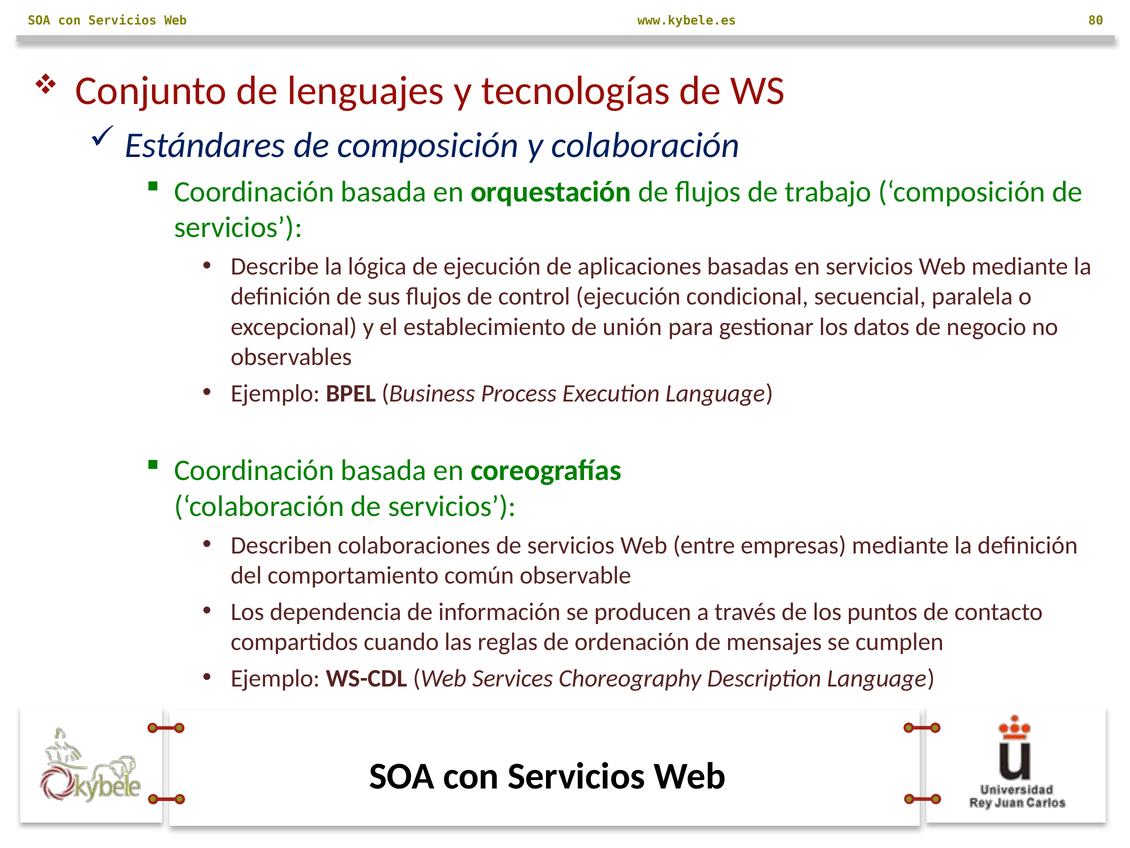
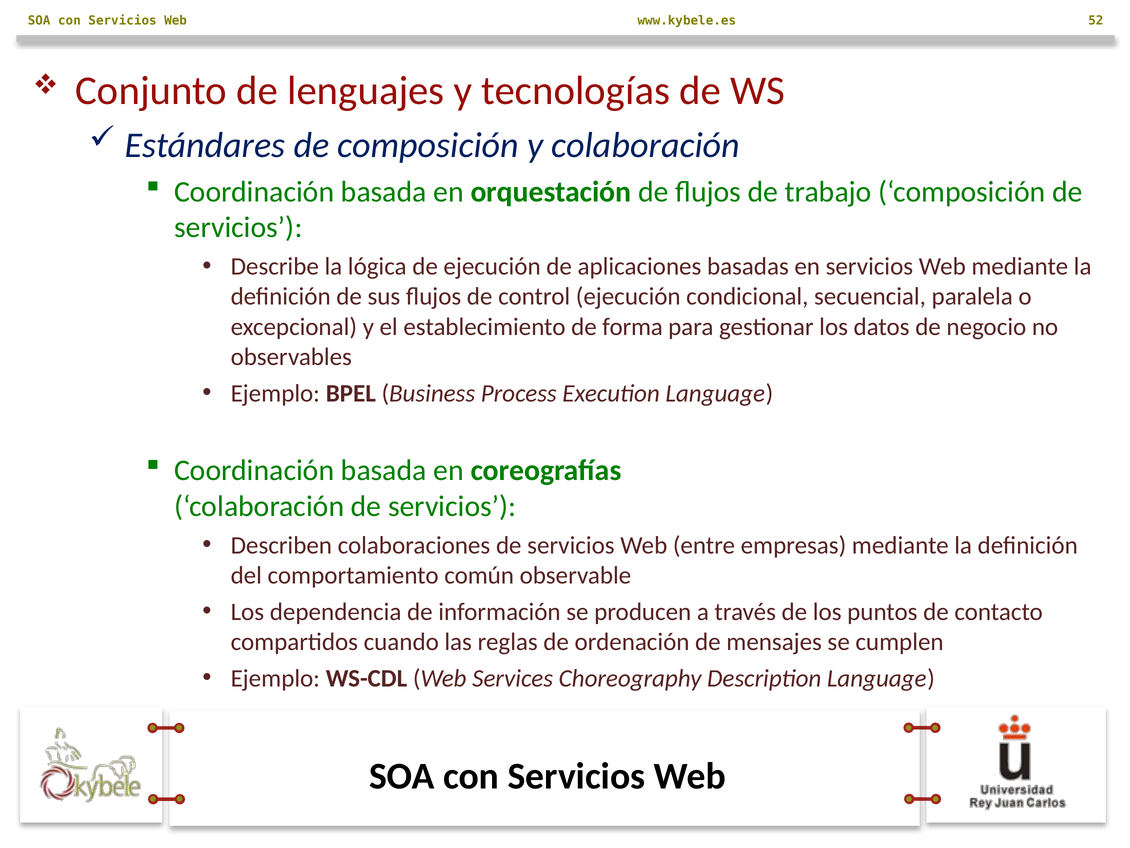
80: 80 -> 52 (1096, 21)
unión: unión -> forma (633, 327)
